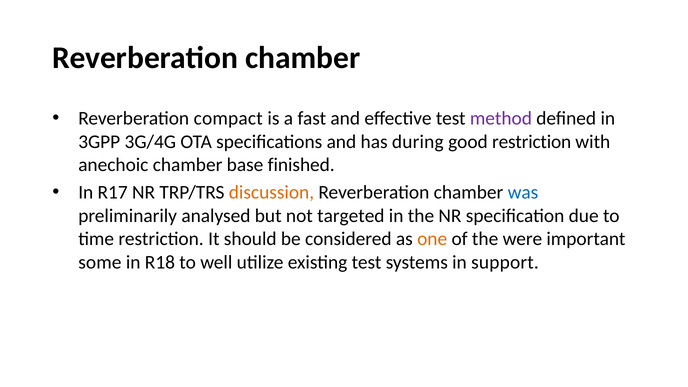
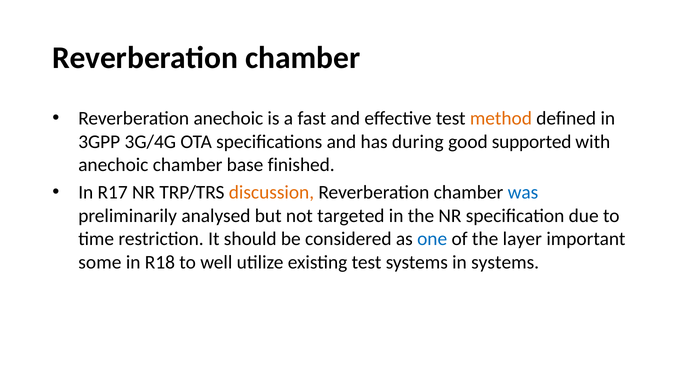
Reverberation compact: compact -> anechoic (228, 119)
method colour: purple -> orange (501, 119)
good restriction: restriction -> supported (532, 142)
one colour: orange -> blue (432, 239)
were: were -> layer (522, 239)
in support: support -> systems (505, 262)
